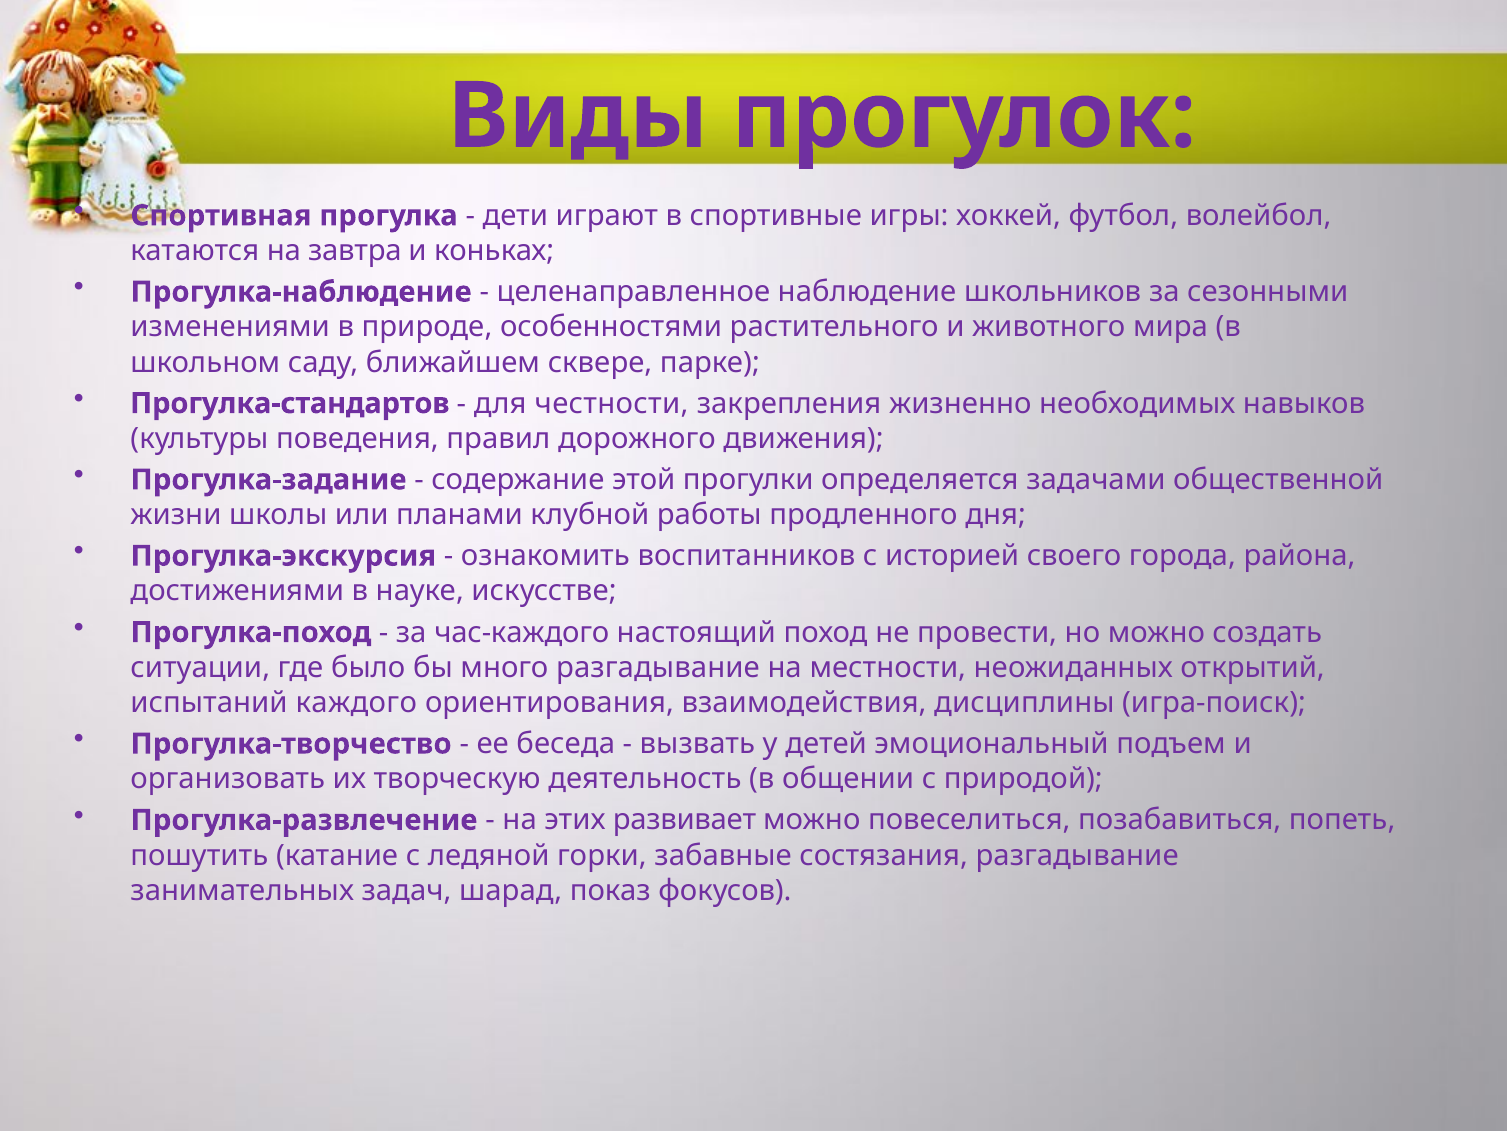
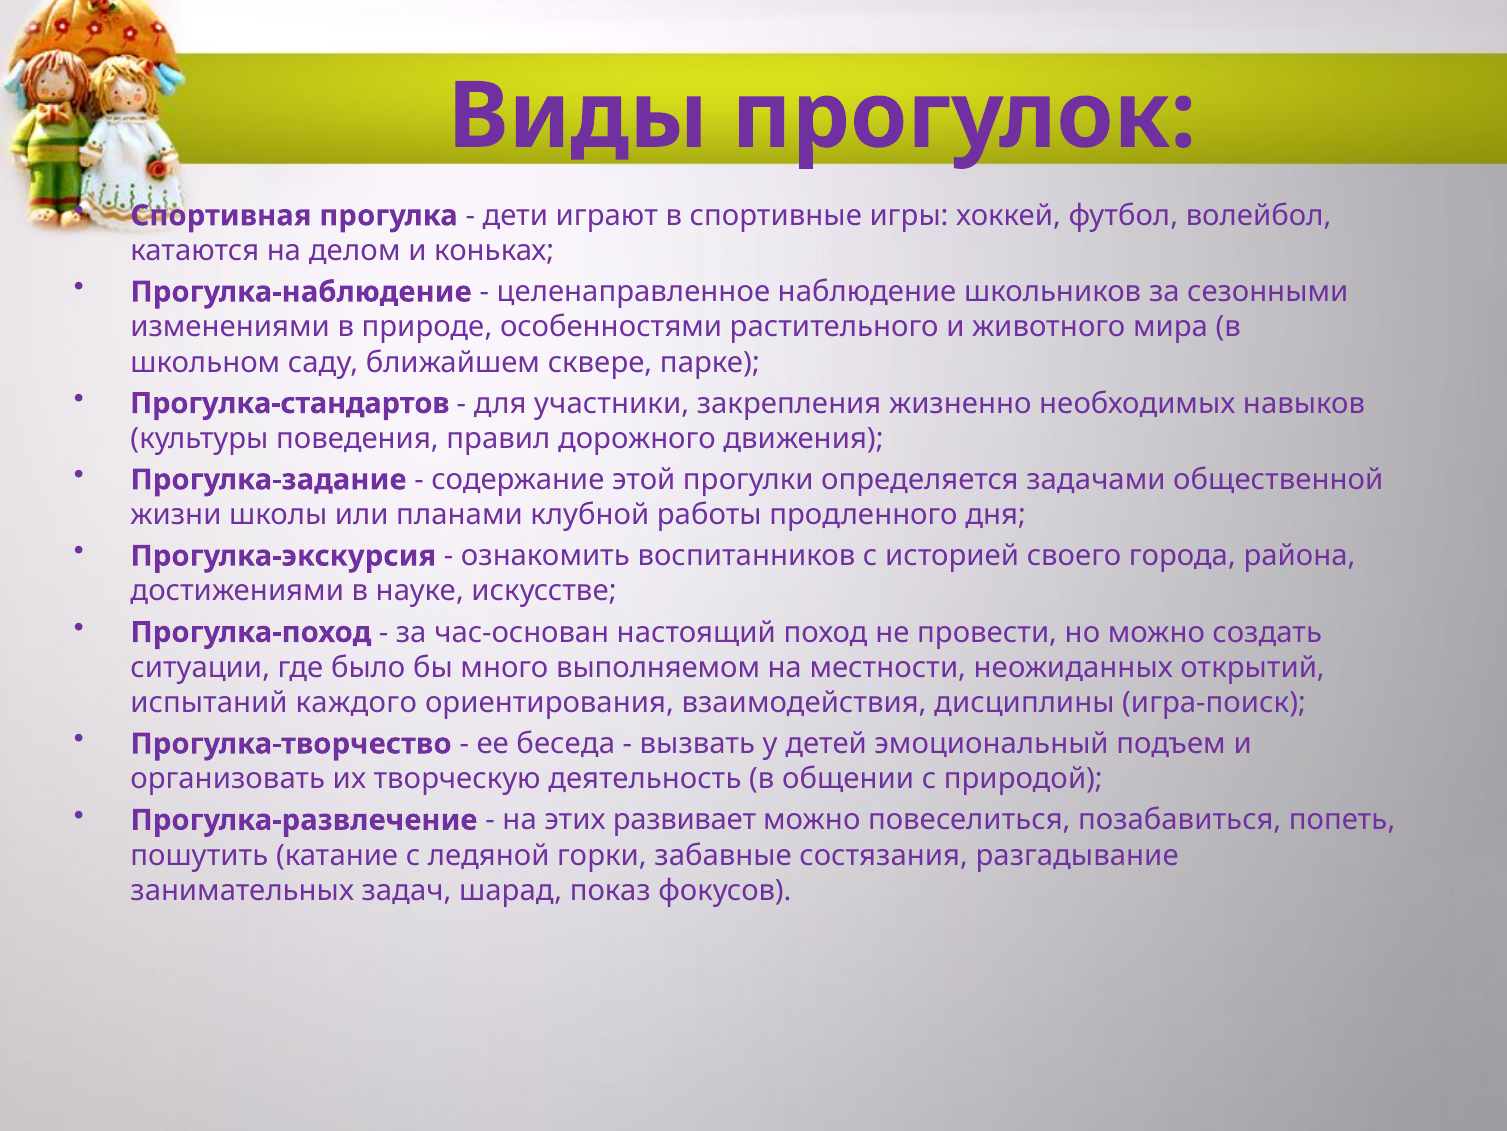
завтра: завтра -> делом (355, 251)
честности: честности -> участники (612, 403)
час-каждого: час-каждого -> час-основан (522, 632)
много разгадывание: разгадывание -> выполняемом (658, 667)
